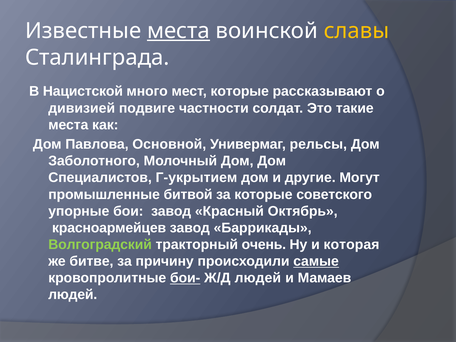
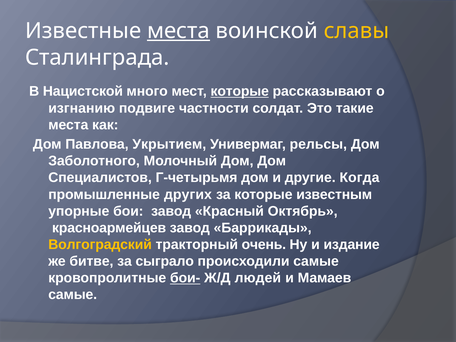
которые underline: none -> present (240, 91)
дивизией: дивизией -> изгнанию (82, 108)
Основной: Основной -> Укрытием (169, 144)
Г-укрытием: Г-укрытием -> Г-четырьмя (197, 178)
Могут: Могут -> Когда (359, 178)
битвой: битвой -> других (188, 194)
советского: советского -> известным (334, 194)
Волгоградский colour: light green -> yellow (100, 245)
которая: которая -> издание (352, 245)
причину: причину -> сыграло (165, 261)
самые underline: present -> none (316, 261)
людей: людей -> самые (73, 295)
